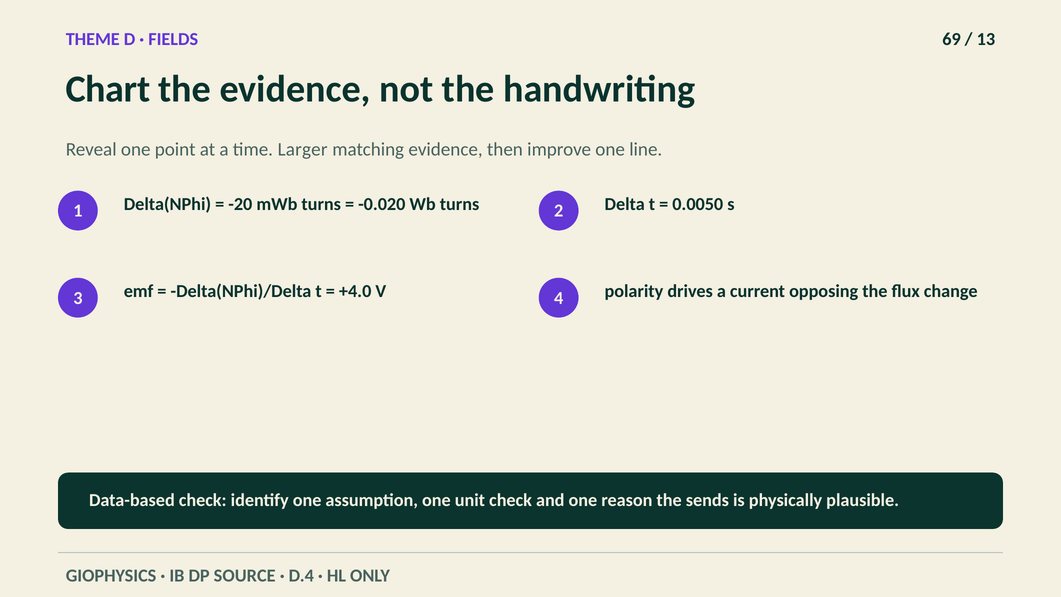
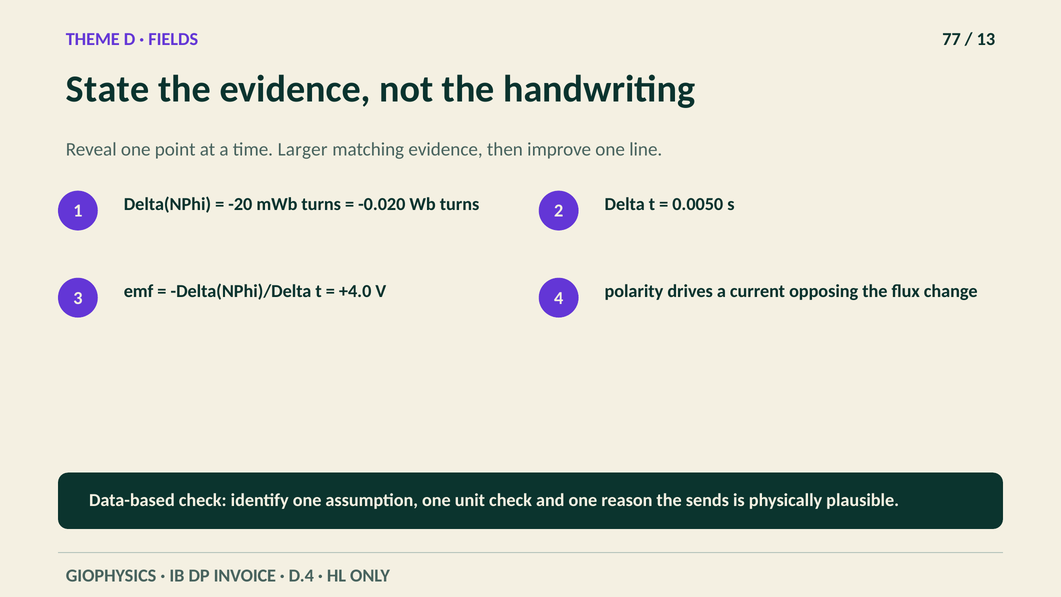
69: 69 -> 77 (952, 39)
Chart: Chart -> State (108, 89)
SOURCE: SOURCE -> INVOICE (245, 576)
